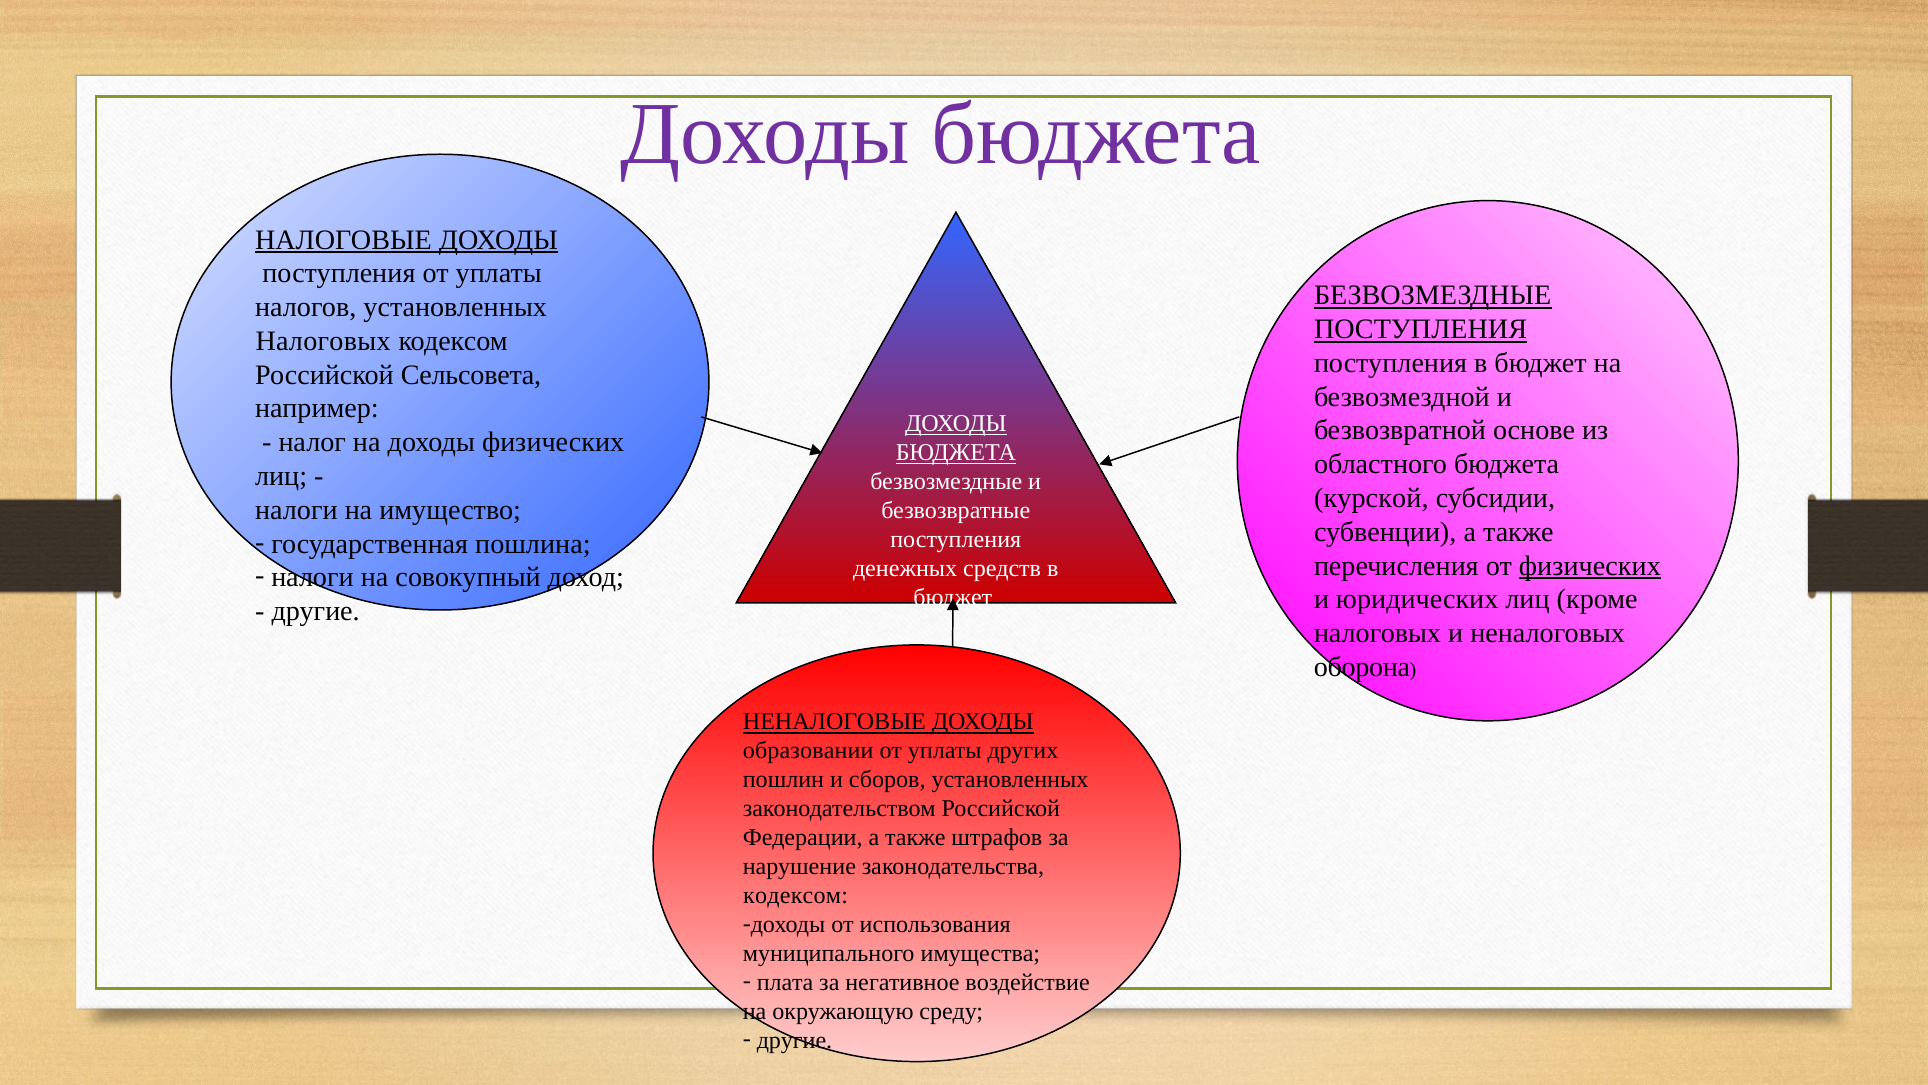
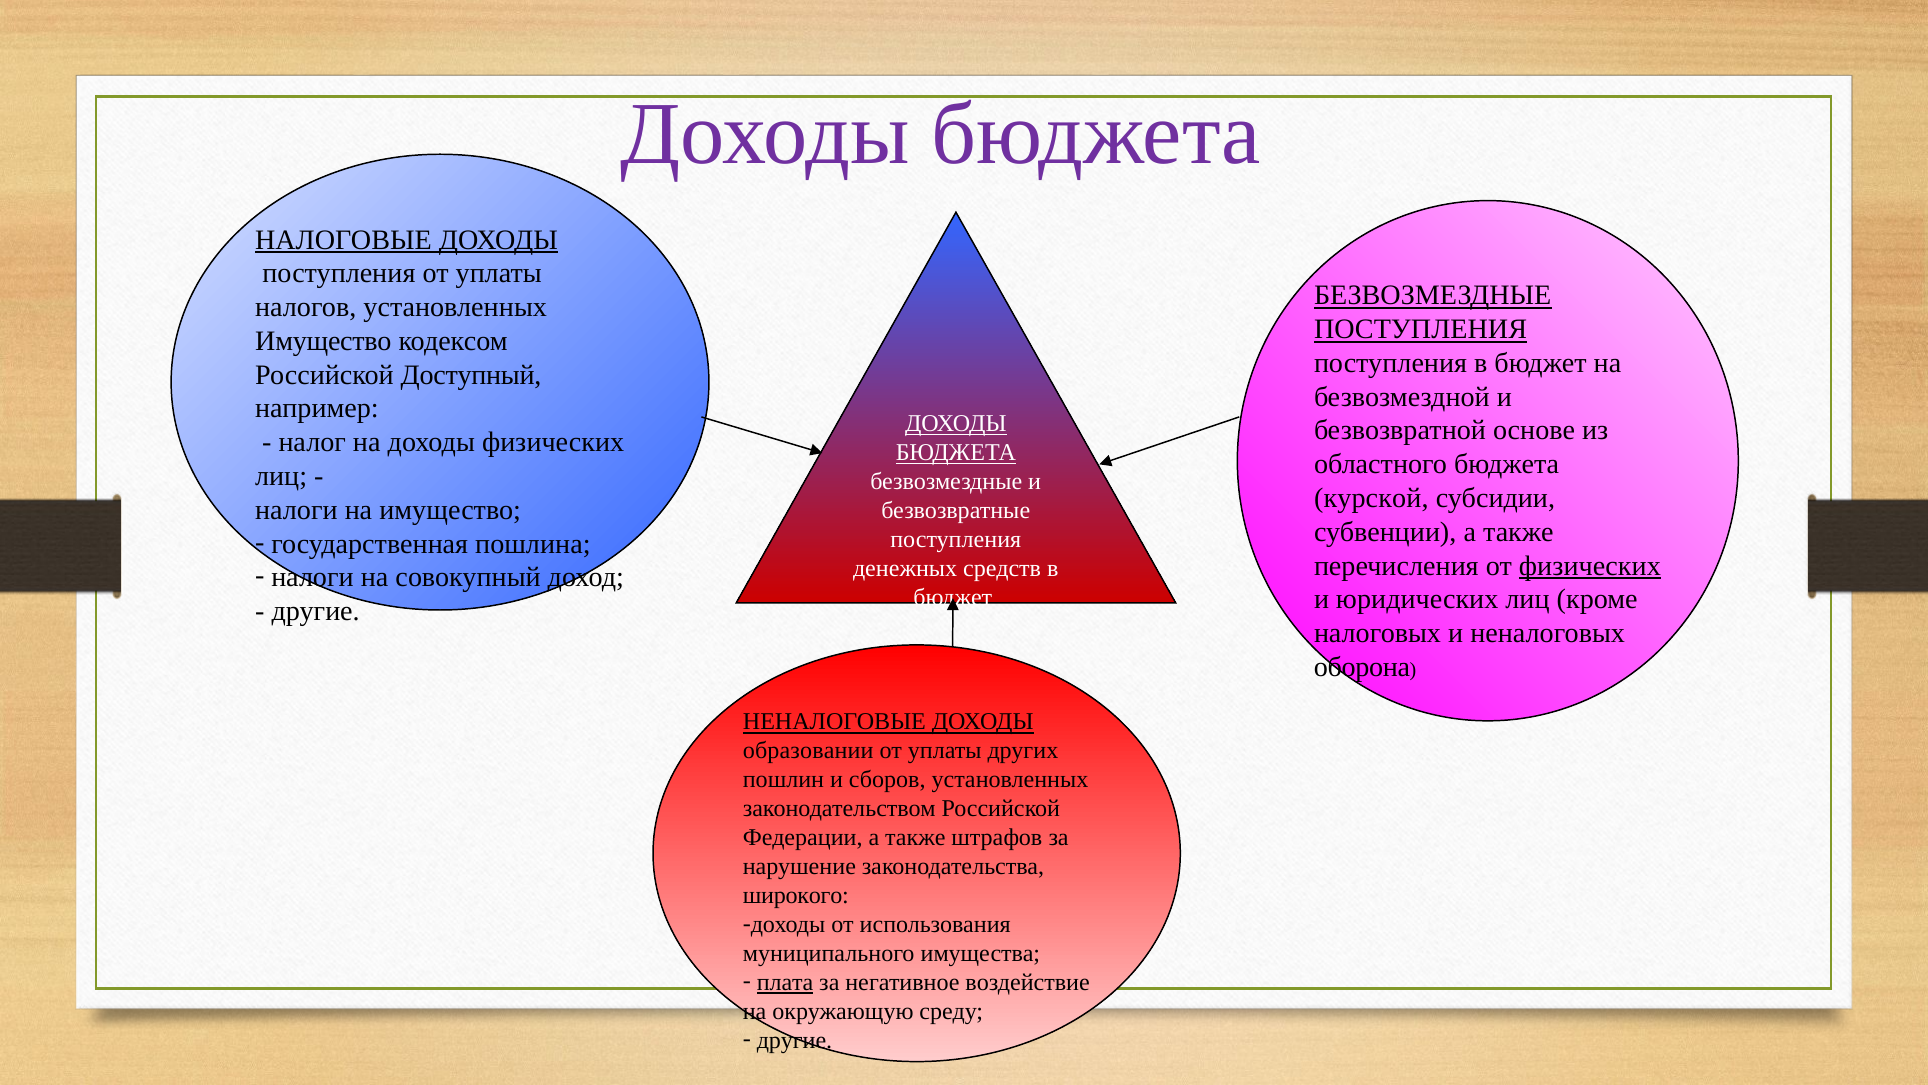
Налоговых: Налоговых -> Имущество (323, 341)
Сельсовета: Сельсовета -> Доступный (471, 375)
кодексом: кодексом -> широкого (796, 895)
плата underline: none -> present (785, 982)
